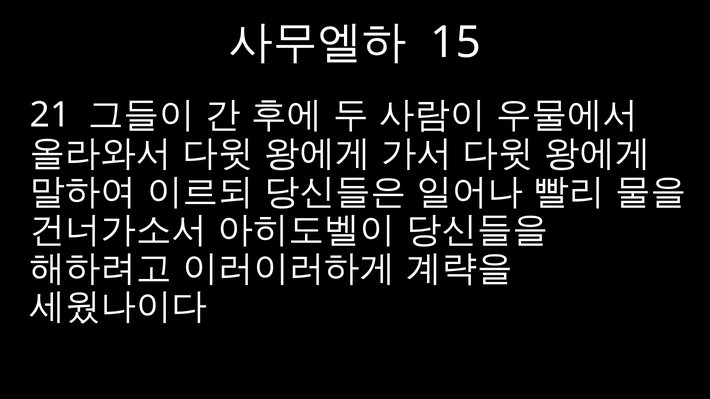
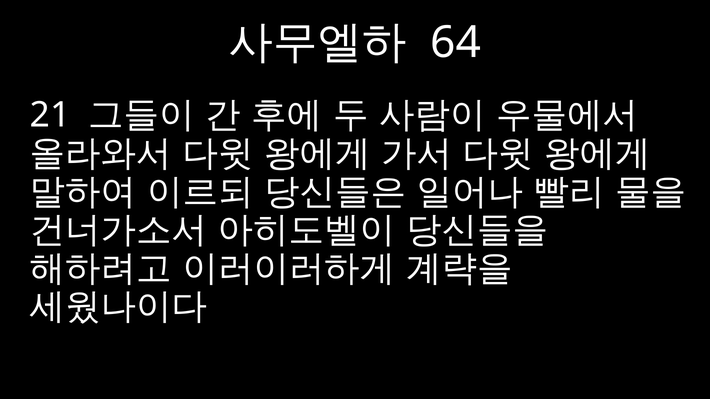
15: 15 -> 64 (456, 43)
